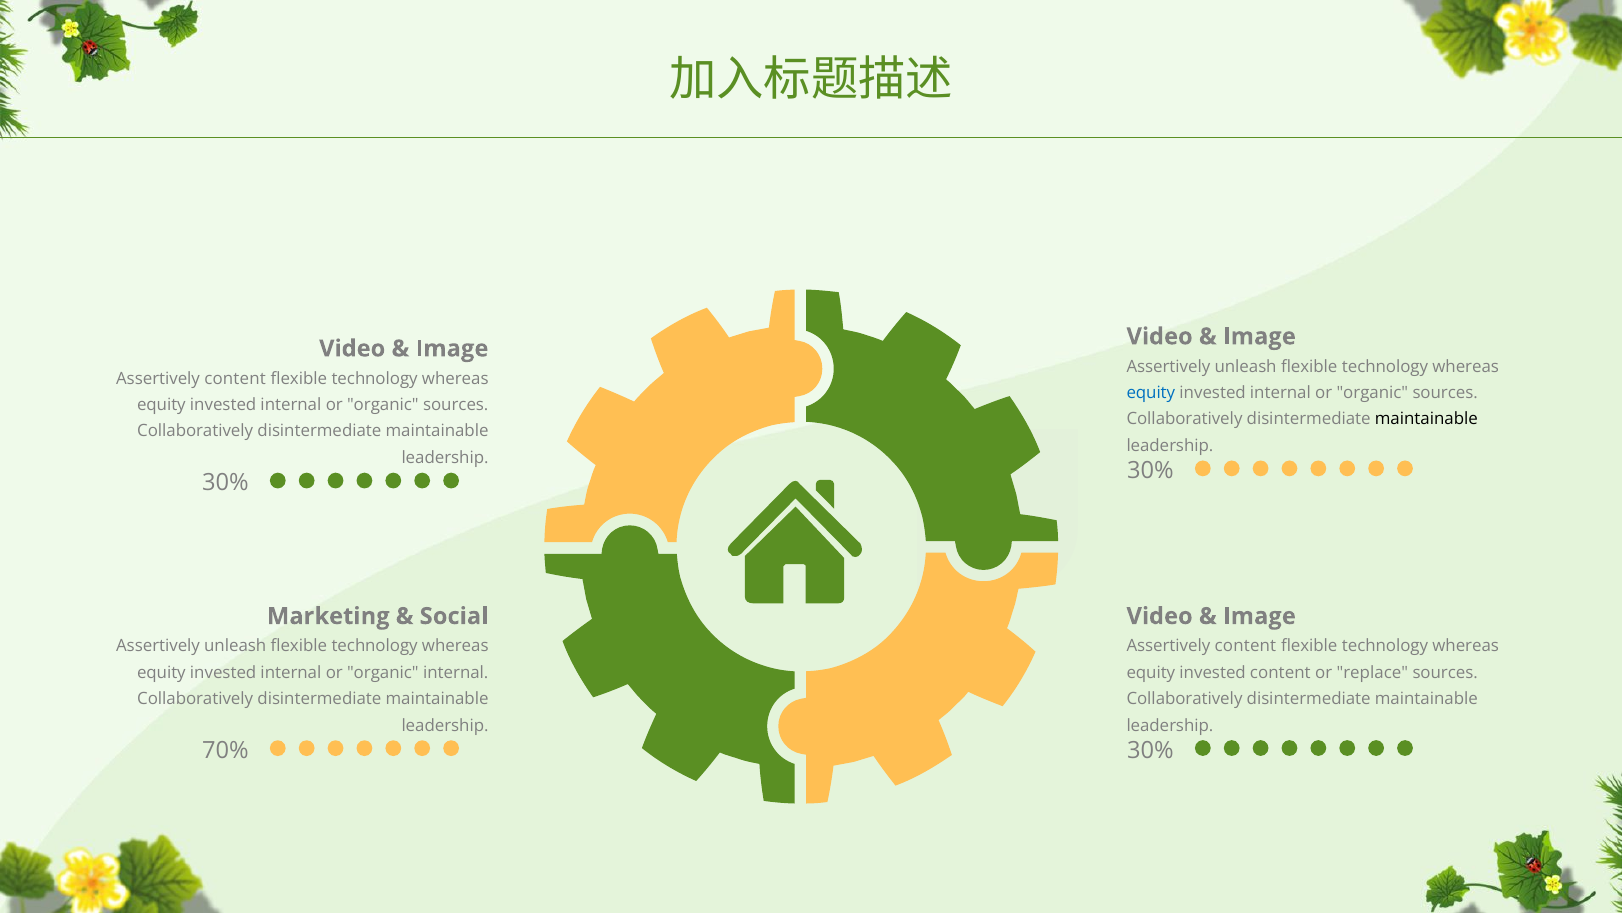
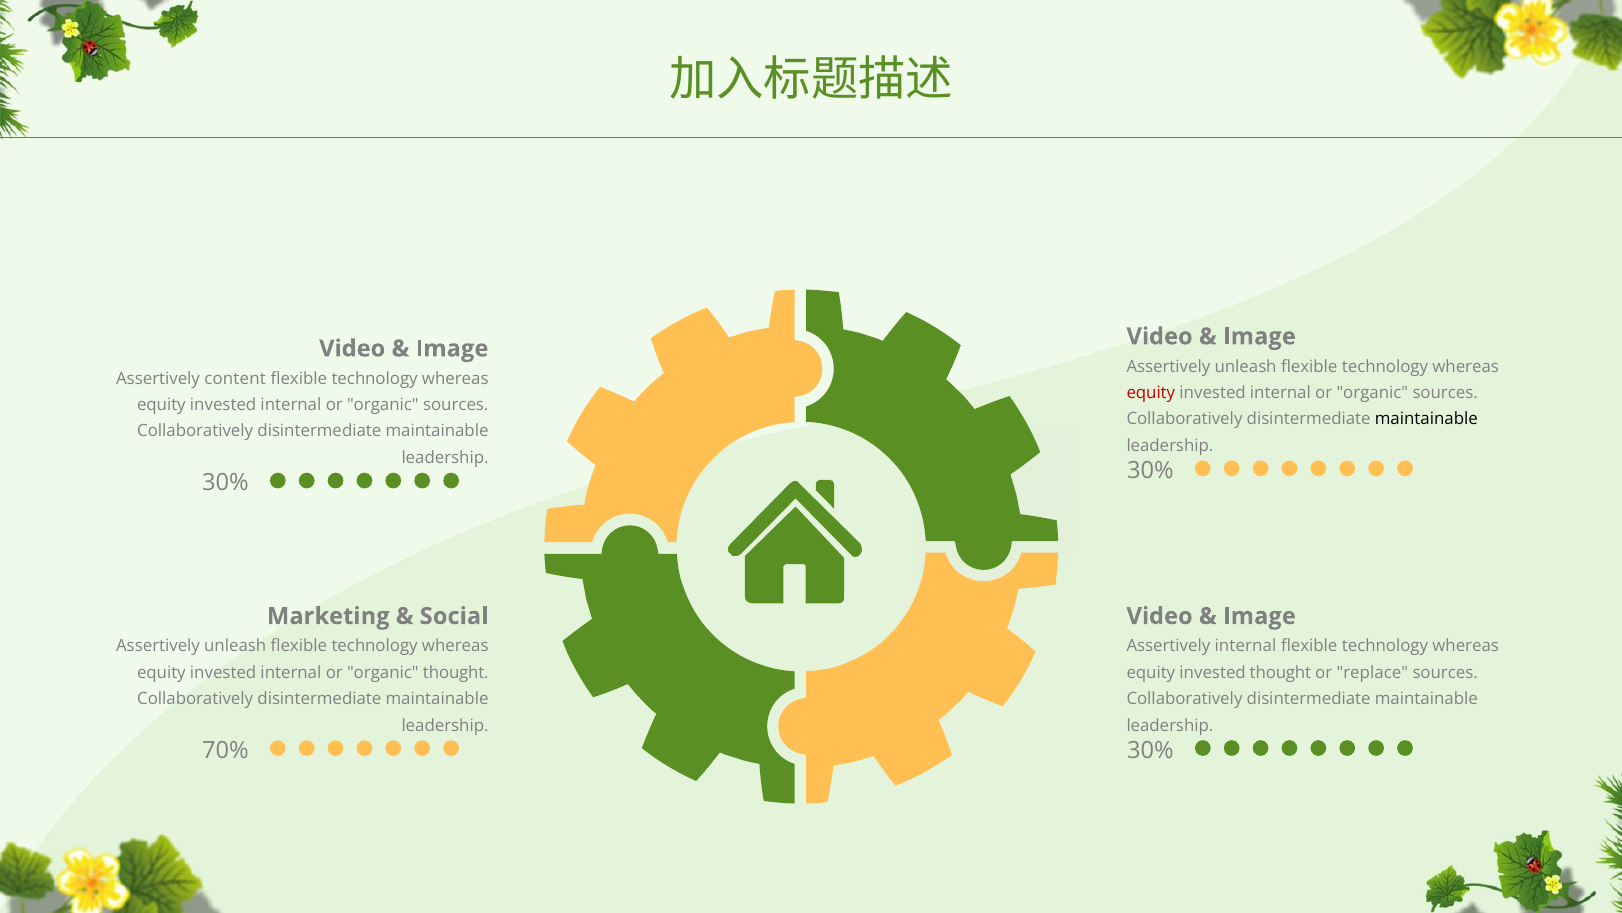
equity colour: blue -> red (1151, 393)
content: content -> internal (1245, 646)
organic internal: internal -> thought (456, 672)
invested content: content -> thought (1280, 672)
